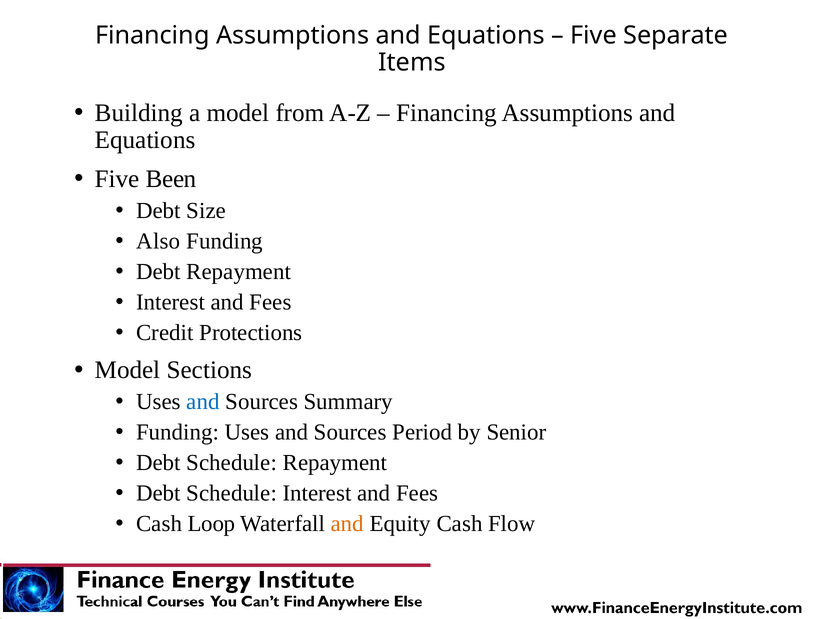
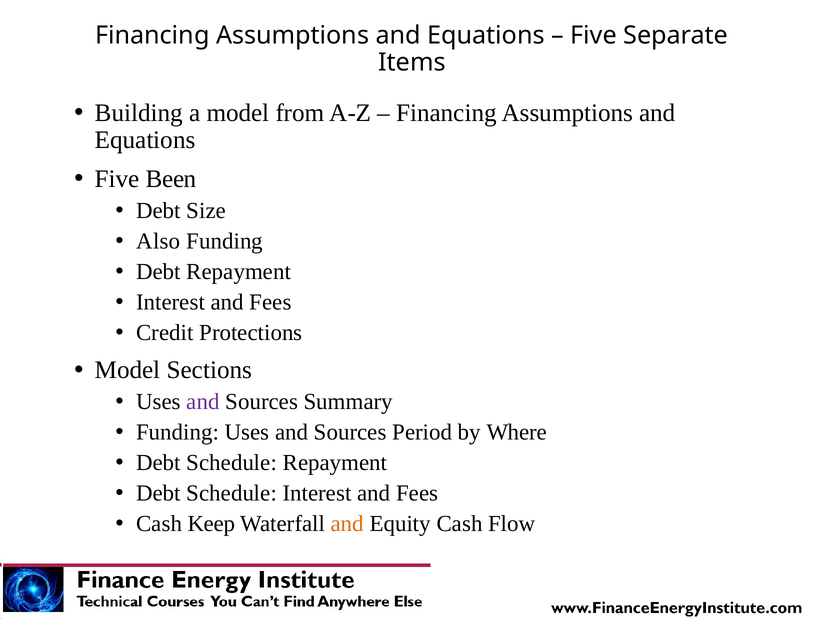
and colour: blue -> purple (203, 401)
Senior: Senior -> Where (517, 432)
Loop: Loop -> Keep (211, 523)
